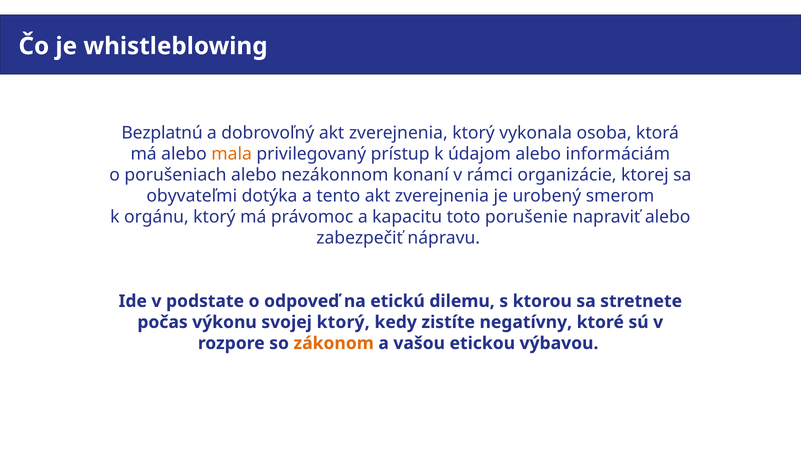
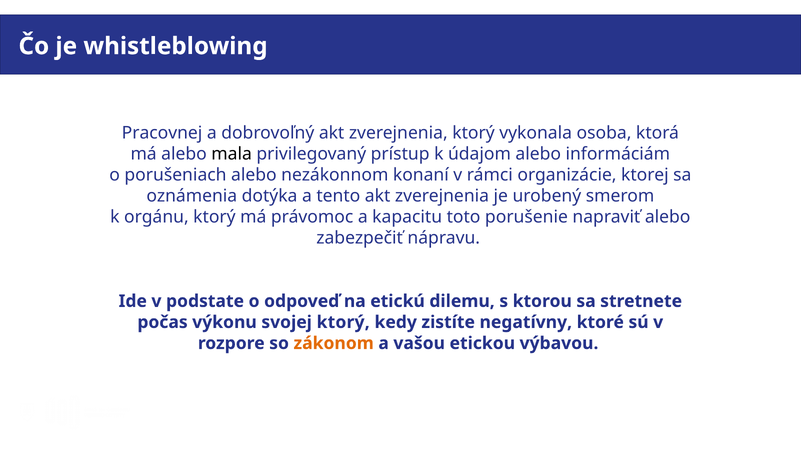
Bezplatnú: Bezplatnú -> Pracovnej (162, 133)
mala colour: orange -> black (232, 154)
obyvateľmi: obyvateľmi -> oznámenia (192, 196)
